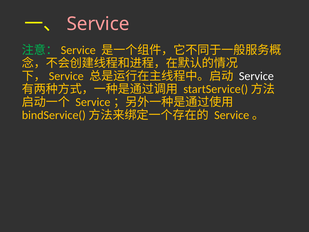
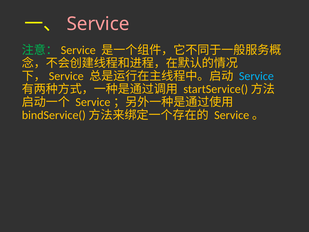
Service colour: white -> light blue (256, 76)
